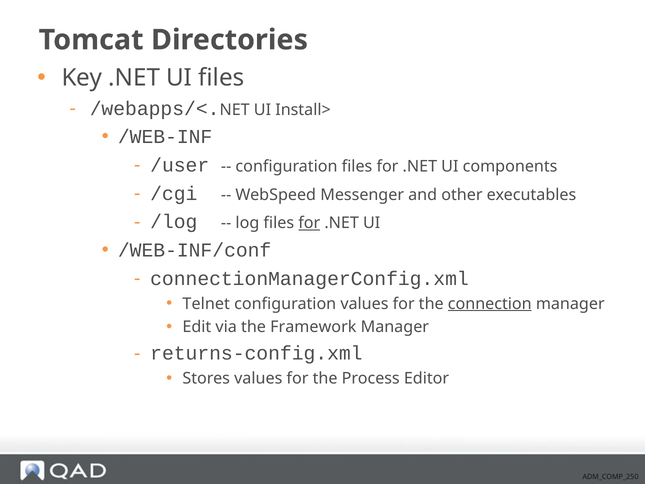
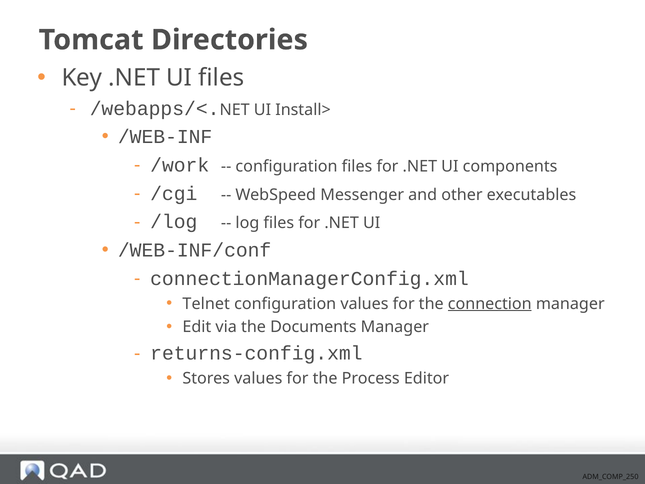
/user: /user -> /work (180, 165)
for underline: present -> none (309, 223)
Framework: Framework -> Documents (313, 327)
